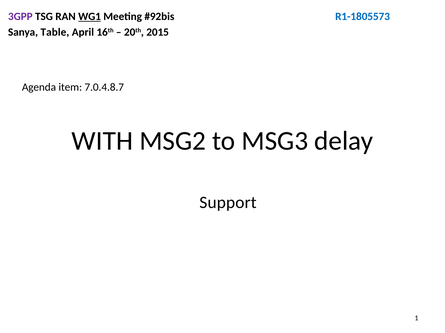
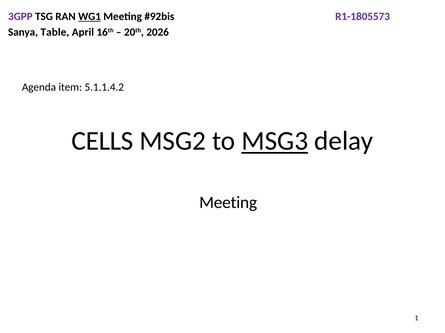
R1-1805573 colour: blue -> purple (363, 17)
2015: 2015 -> 2026 (158, 32)
7.0.4.8.7: 7.0.4.8.7 -> 5.1.1.4.2 (104, 88)
WITH: WITH -> CELLS (102, 141)
MSG3 underline: none -> present (275, 141)
Support: Support -> Meeting (228, 203)
